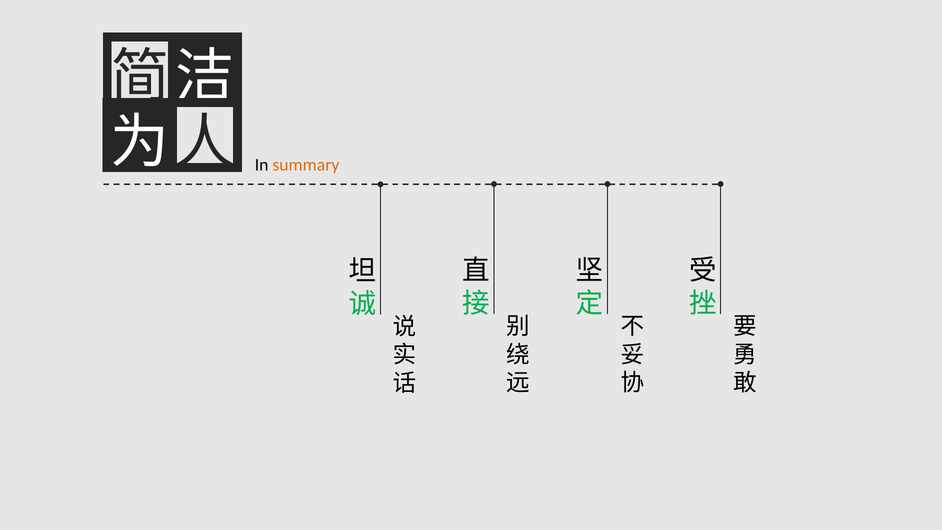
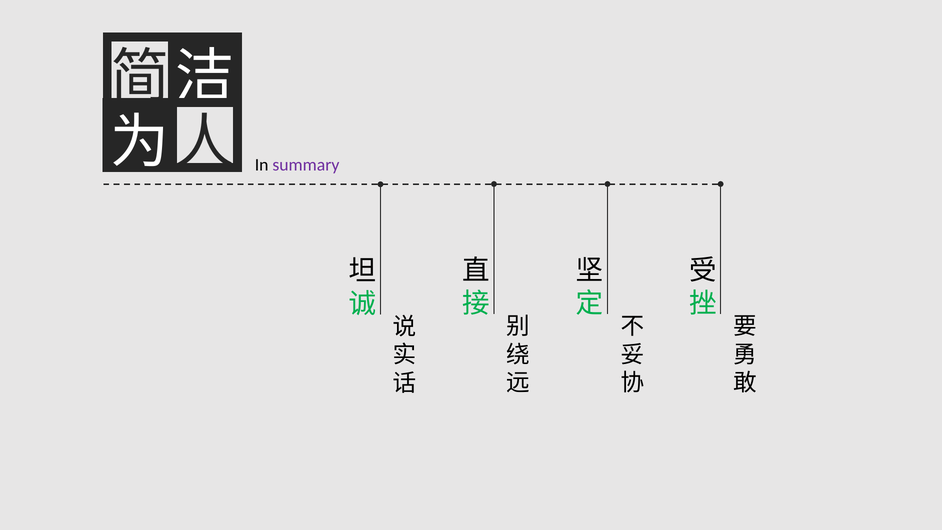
summary colour: orange -> purple (306, 165)
